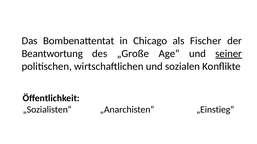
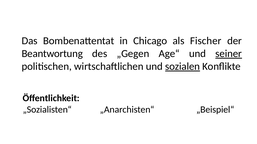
„Große: „Große -> „Gegen (133, 54)
sozialen underline: none -> present (183, 67)
„Einstieg“: „Einstieg“ -> „Beispiel“ (215, 110)
